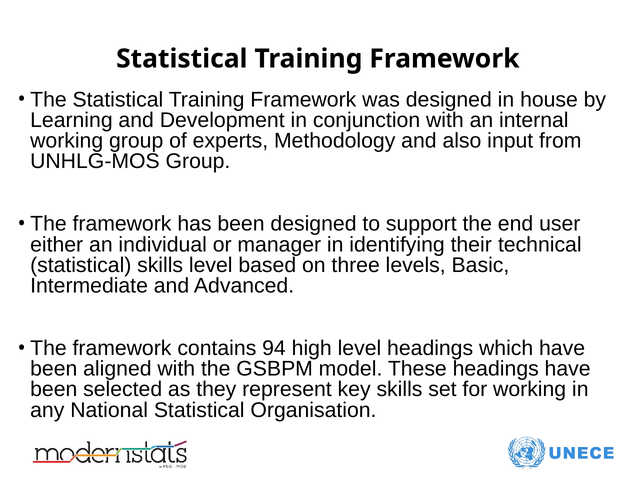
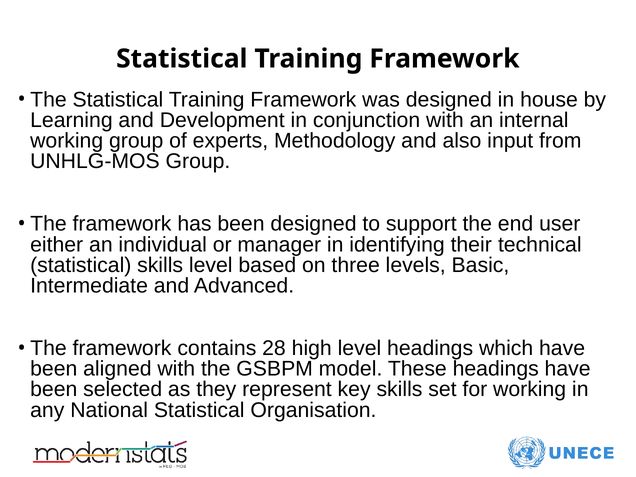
94: 94 -> 28 (274, 348)
